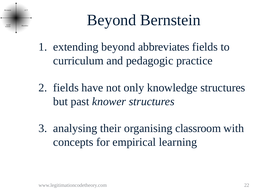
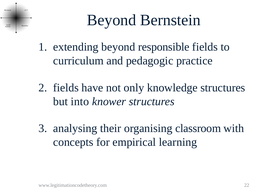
abbreviates: abbreviates -> responsible (164, 47)
past: past -> into (80, 102)
